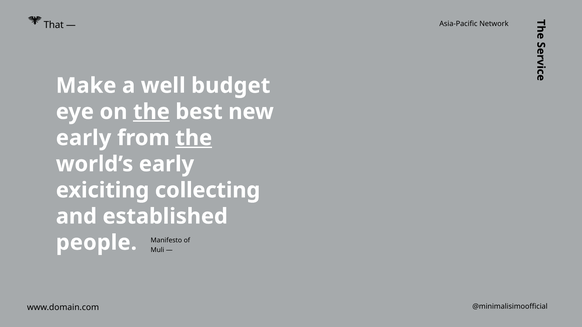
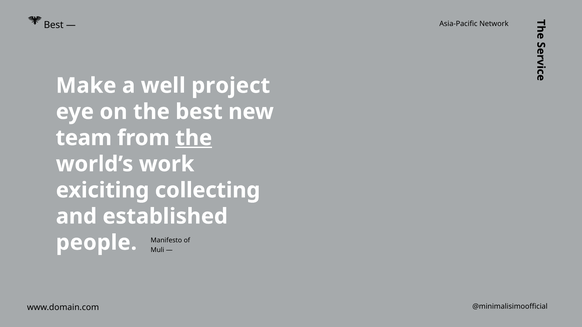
That: That -> Best (54, 25)
budget: budget -> project (231, 86)
the underline: present -> none (151, 112)
early: early -> team (84, 138)
world’s early: early -> work (167, 164)
